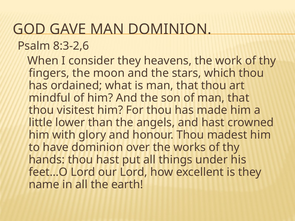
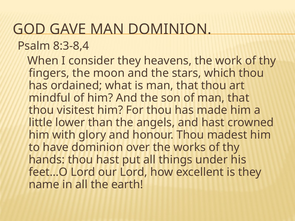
8:3-2,6: 8:3-2,6 -> 8:3-8,4 (71, 46)
